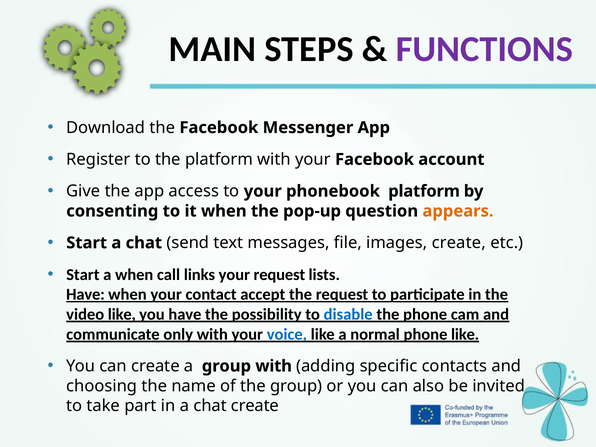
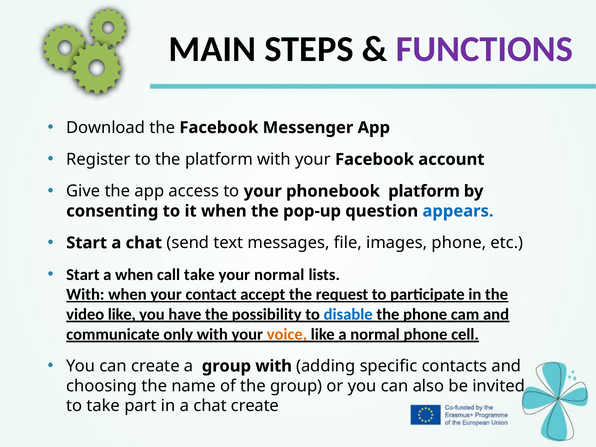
appears colour: orange -> blue (458, 211)
images create: create -> phone (459, 243)
call links: links -> take (199, 275)
your request: request -> normal (279, 275)
Have: Have -> With (85, 295)
voice colour: blue -> orange (287, 334)
phone like: like -> cell (465, 334)
